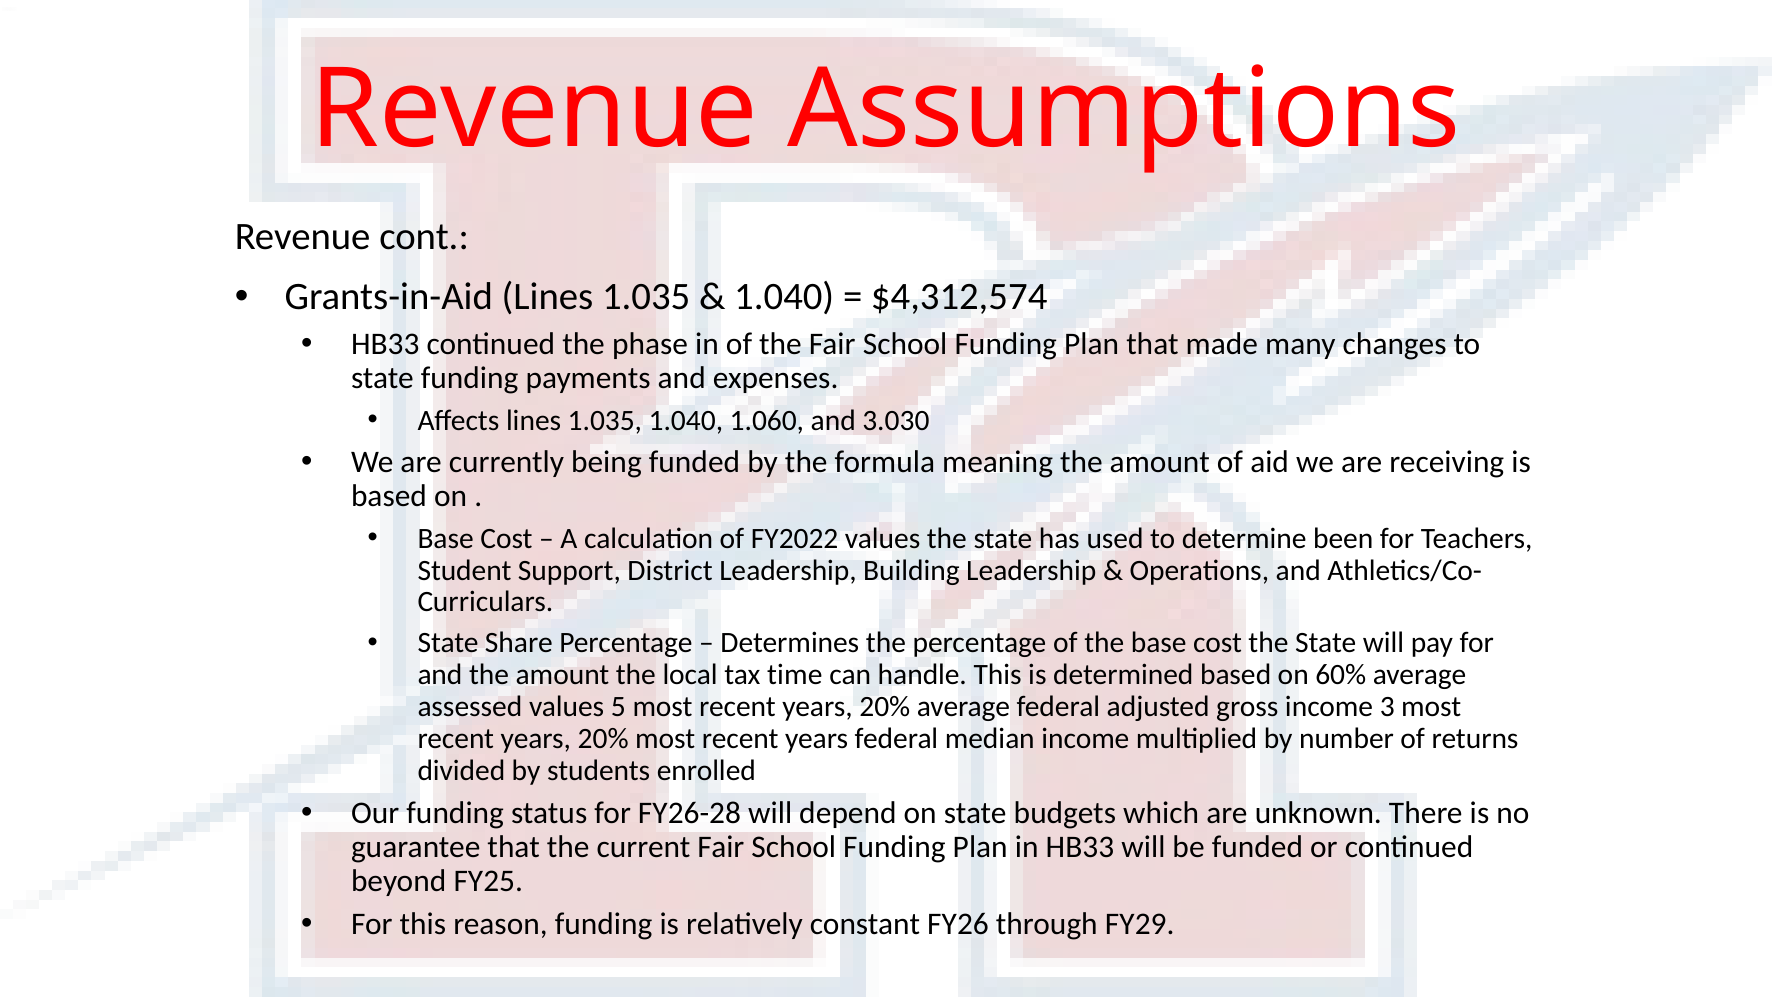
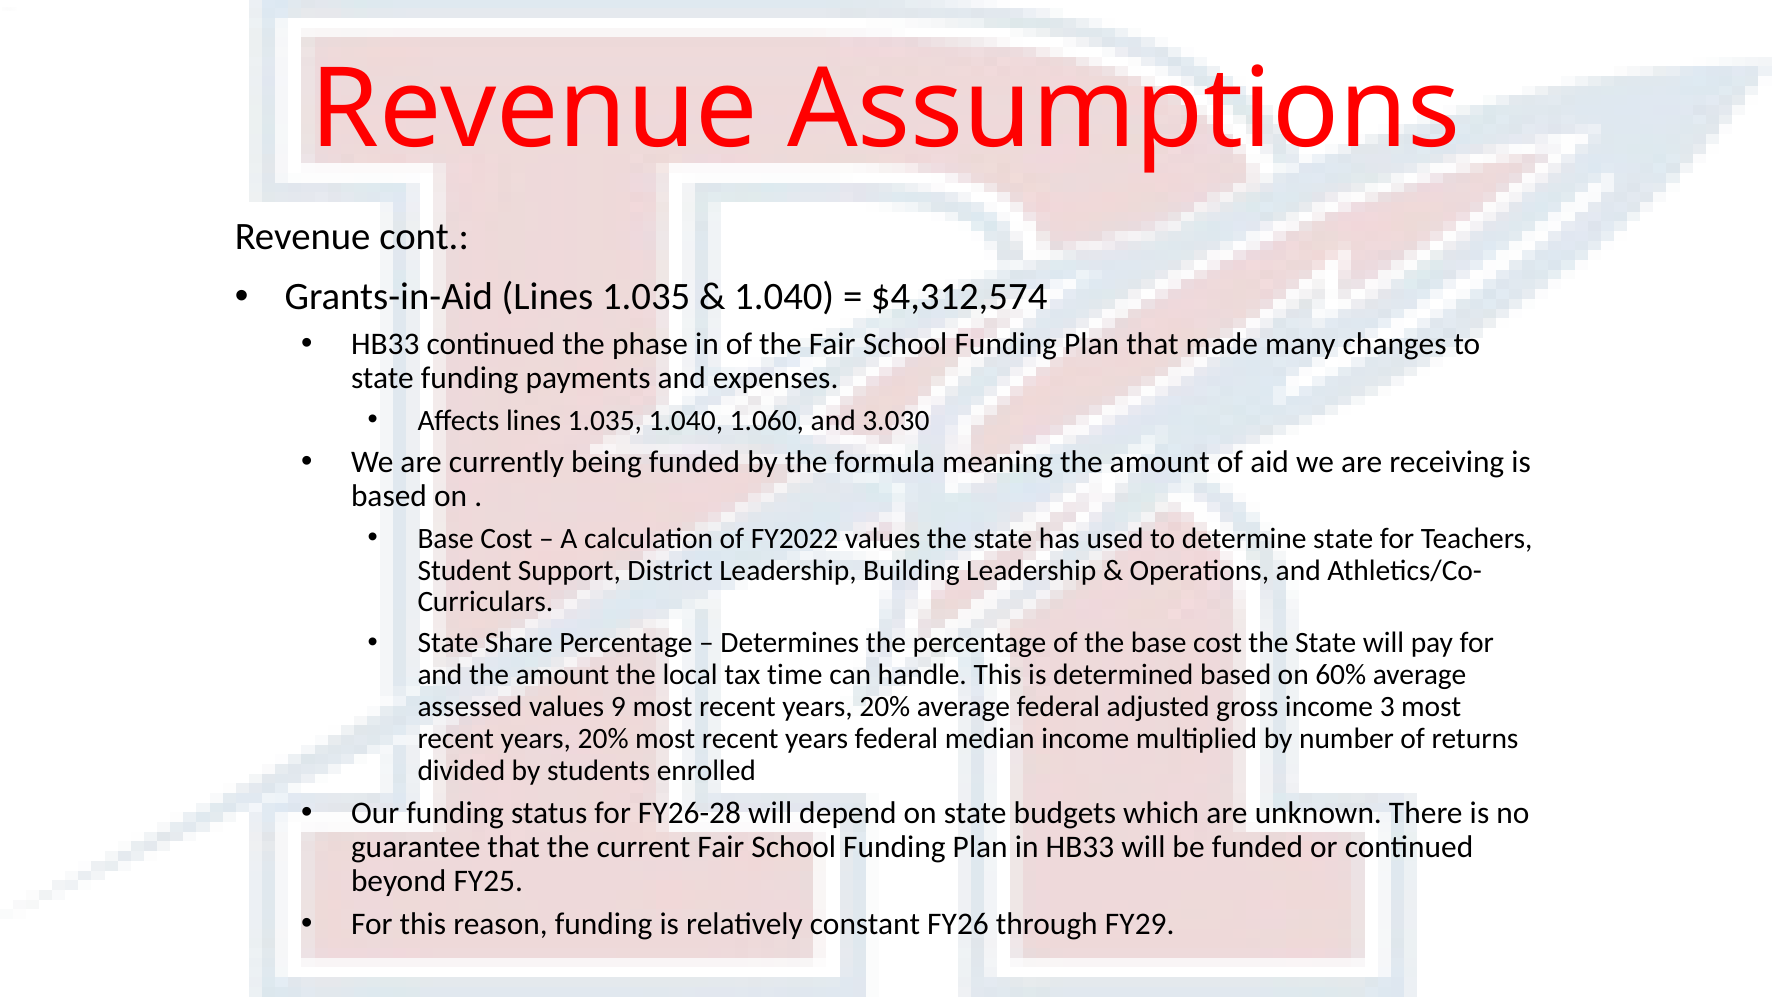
determine been: been -> state (1343, 538)
5: 5 -> 9 (618, 707)
